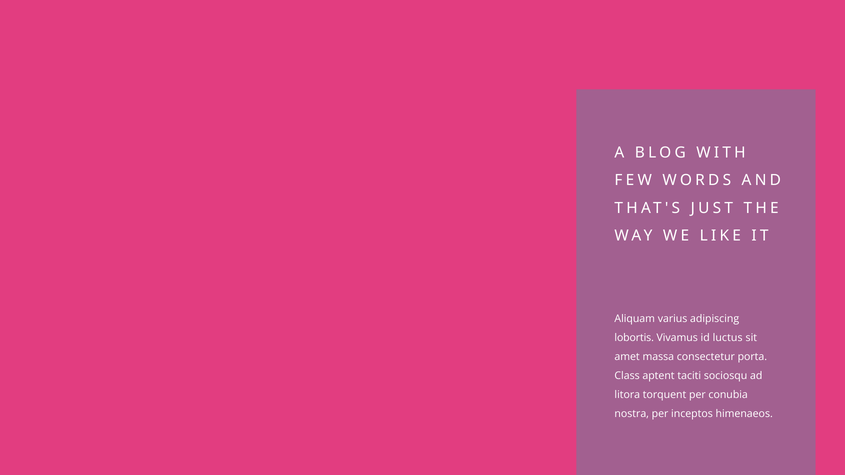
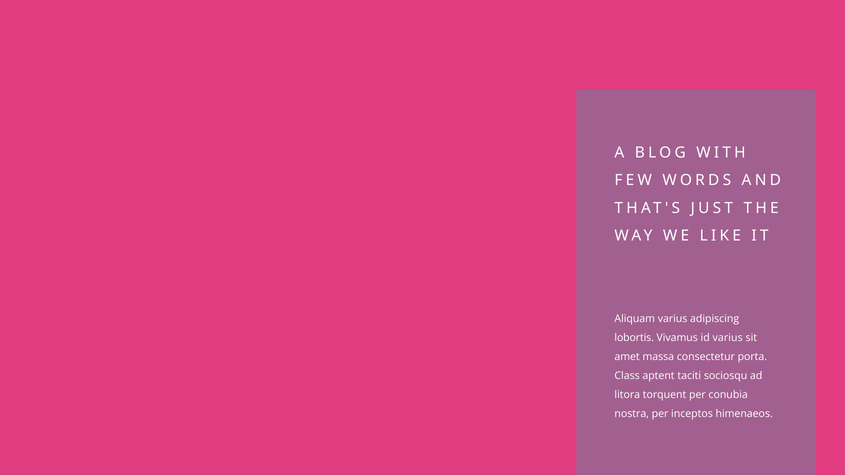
id luctus: luctus -> varius (728, 338)
